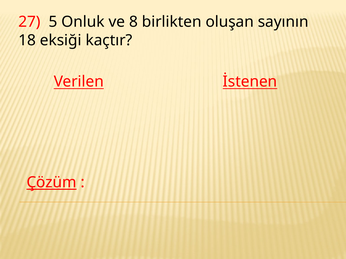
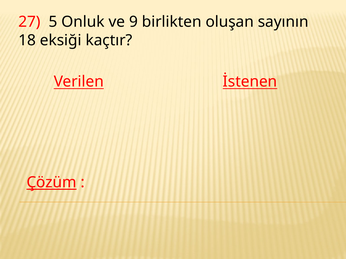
8: 8 -> 9 (133, 22)
